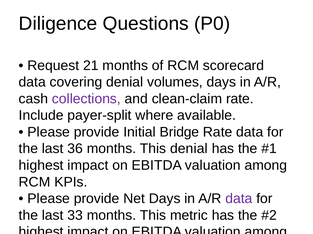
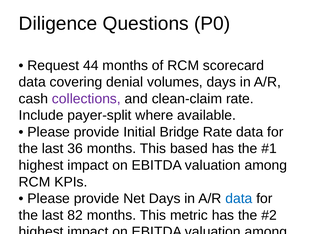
21: 21 -> 44 (91, 66)
This denial: denial -> based (189, 149)
data colour: purple -> blue (239, 199)
33: 33 -> 82 (75, 216)
